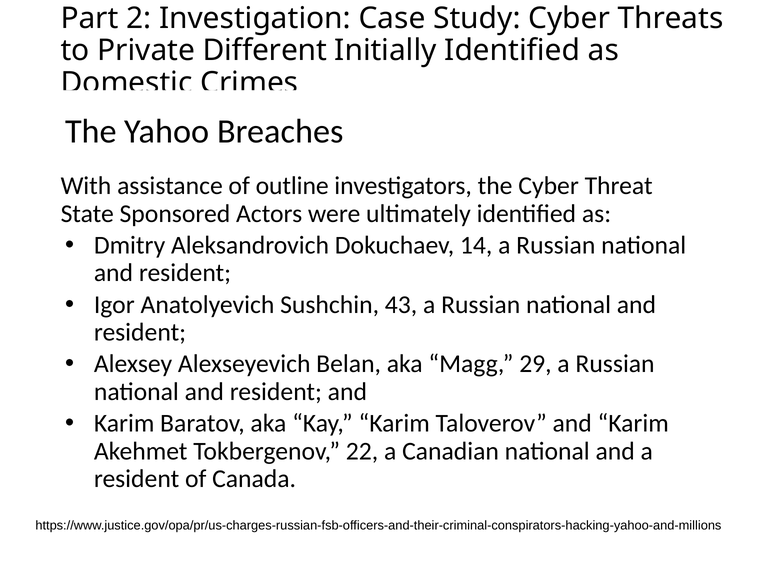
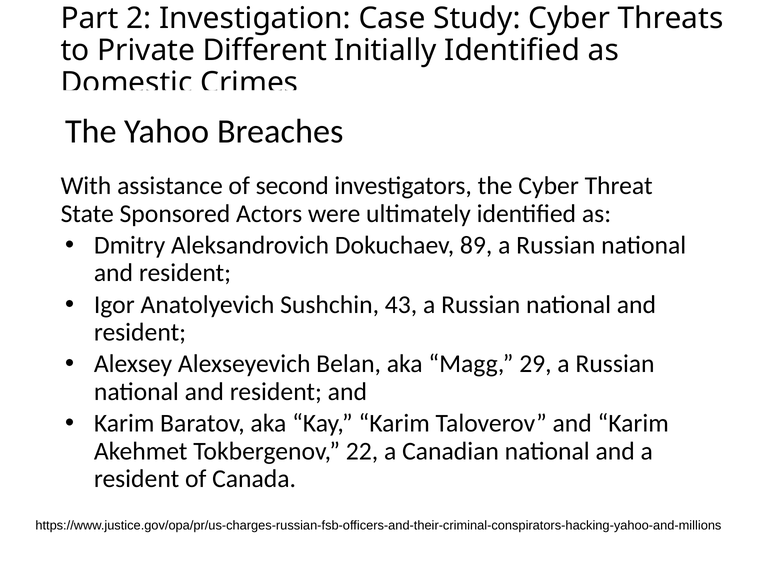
outline: outline -> second (292, 186)
14: 14 -> 89 (476, 246)
